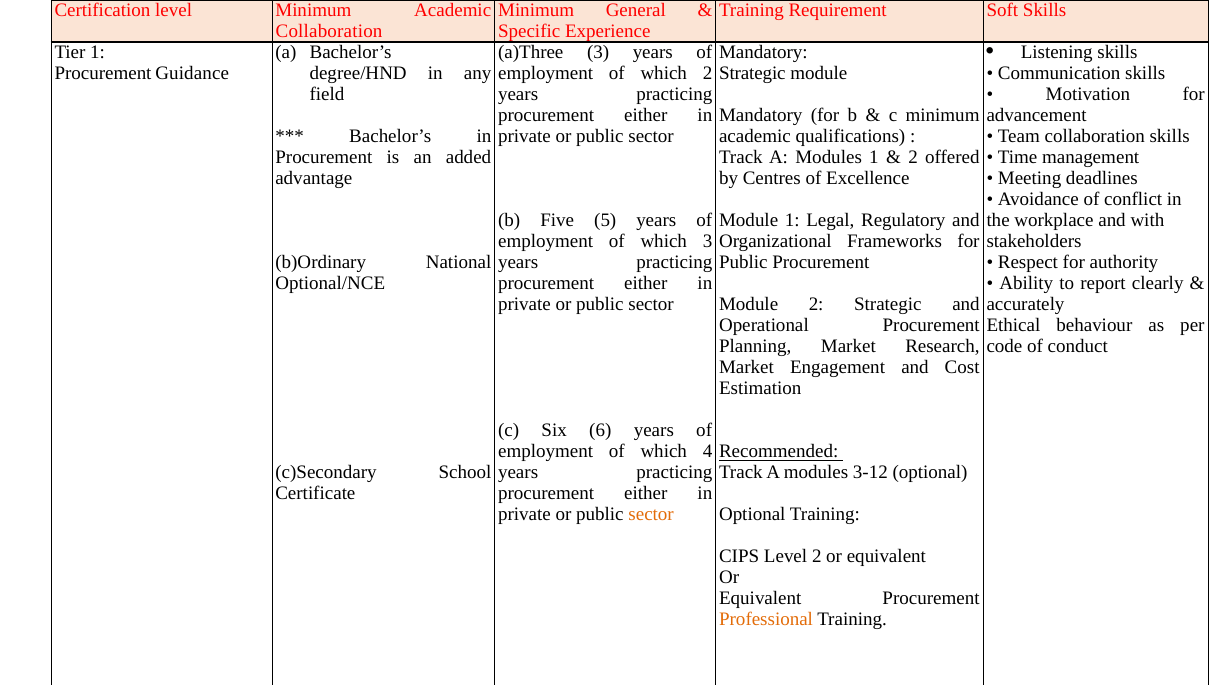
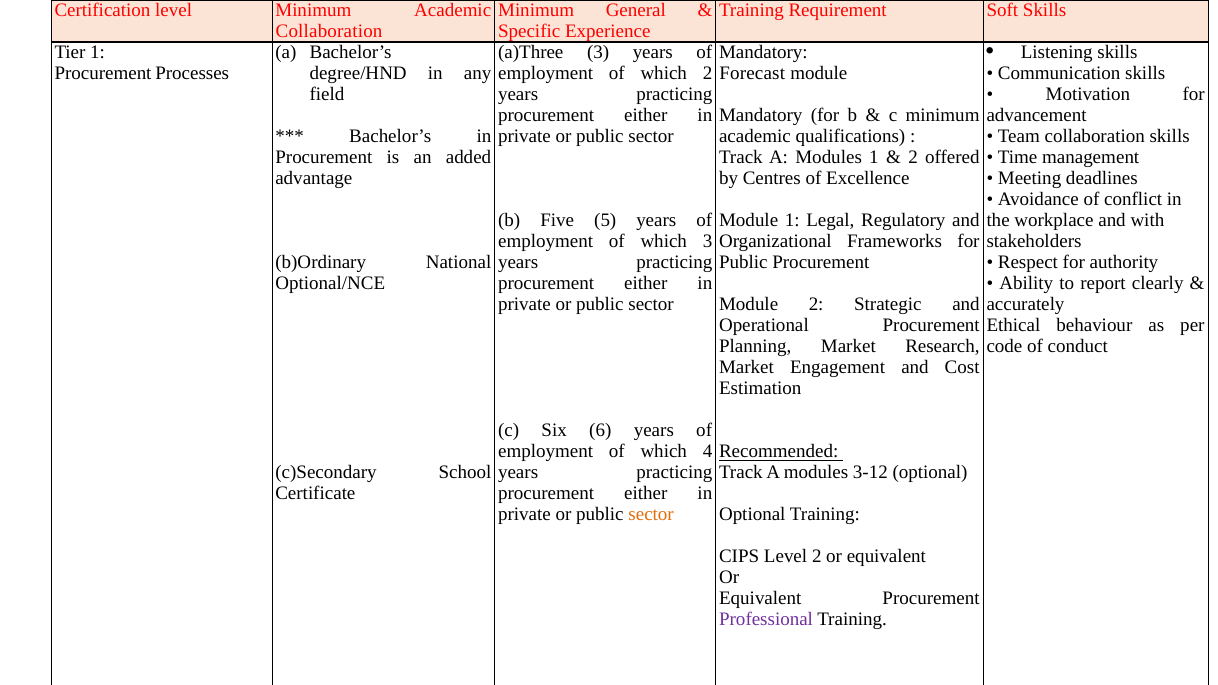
Guidance: Guidance -> Processes (192, 74)
Strategic: Strategic -> Forecast (752, 74)
Professional colour: orange -> purple (766, 620)
